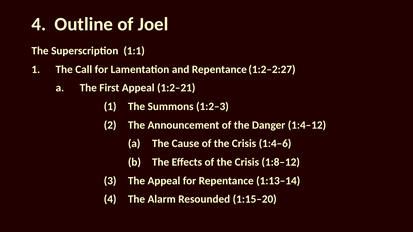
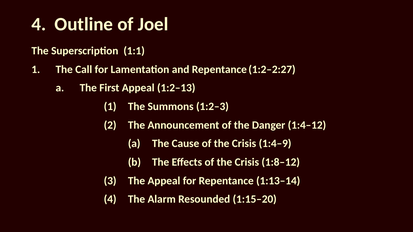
1:2–21: 1:2–21 -> 1:2–13 (176, 88)
1:4–6: 1:4–6 -> 1:4–9 (275, 144)
